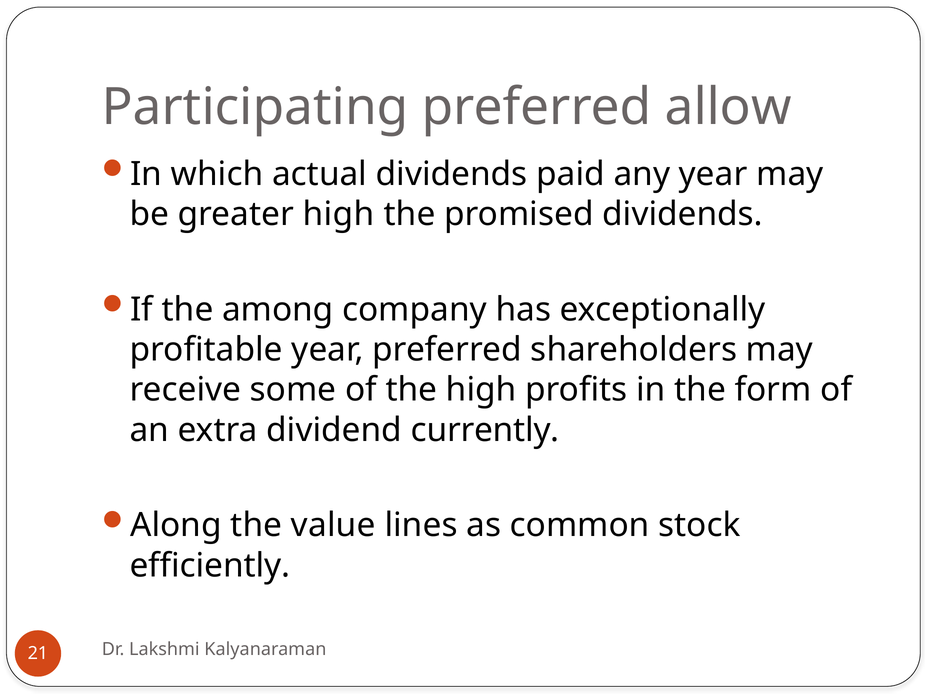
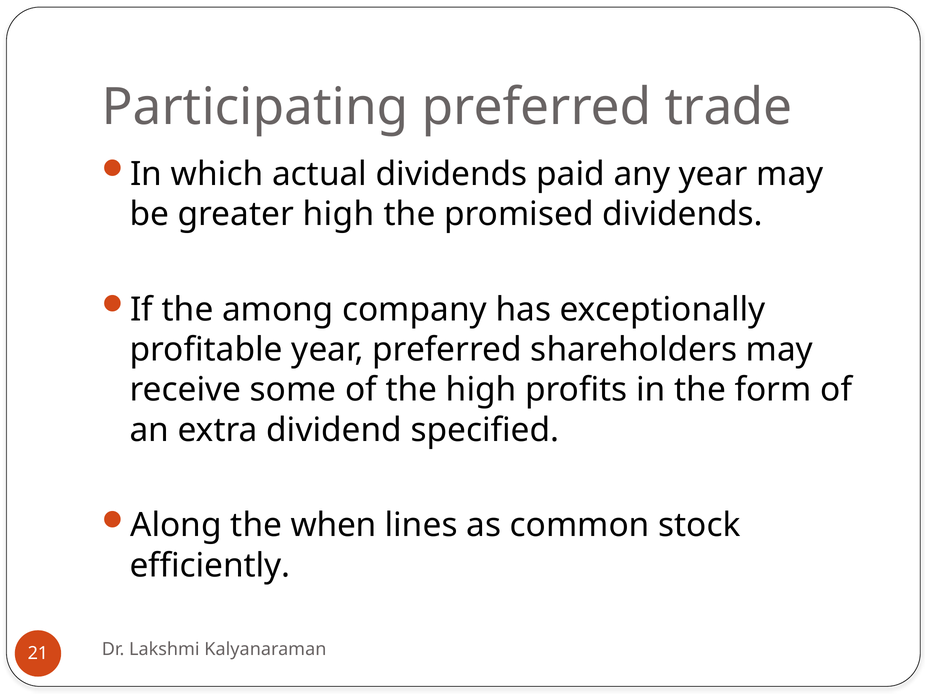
allow: allow -> trade (728, 107)
currently: currently -> specified (485, 430)
value: value -> when (334, 525)
